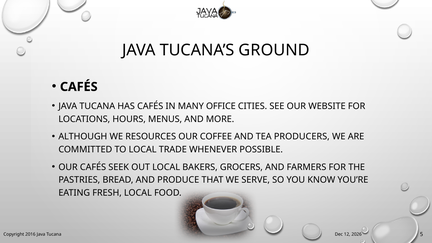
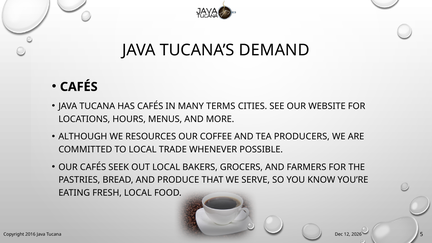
GROUND: GROUND -> DEMAND (274, 50)
OFFICE: OFFICE -> TERMS (221, 106)
